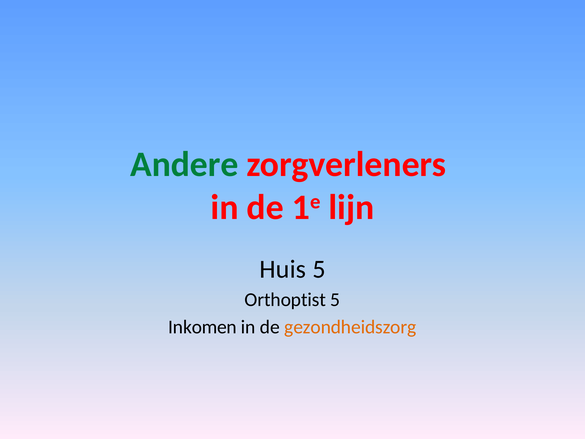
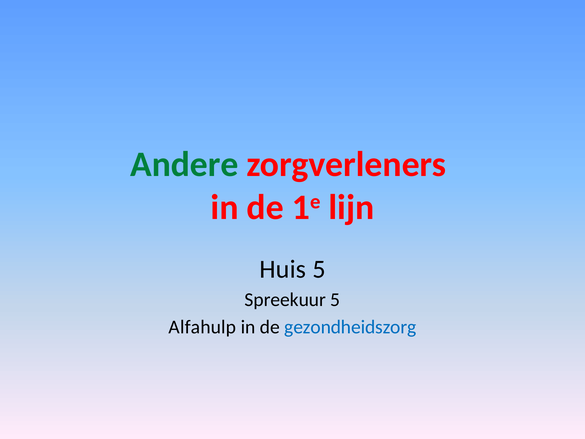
Orthoptist: Orthoptist -> Spreekuur (285, 300)
Inkomen: Inkomen -> Alfahulp (202, 327)
gezondheidszorg colour: orange -> blue (350, 327)
